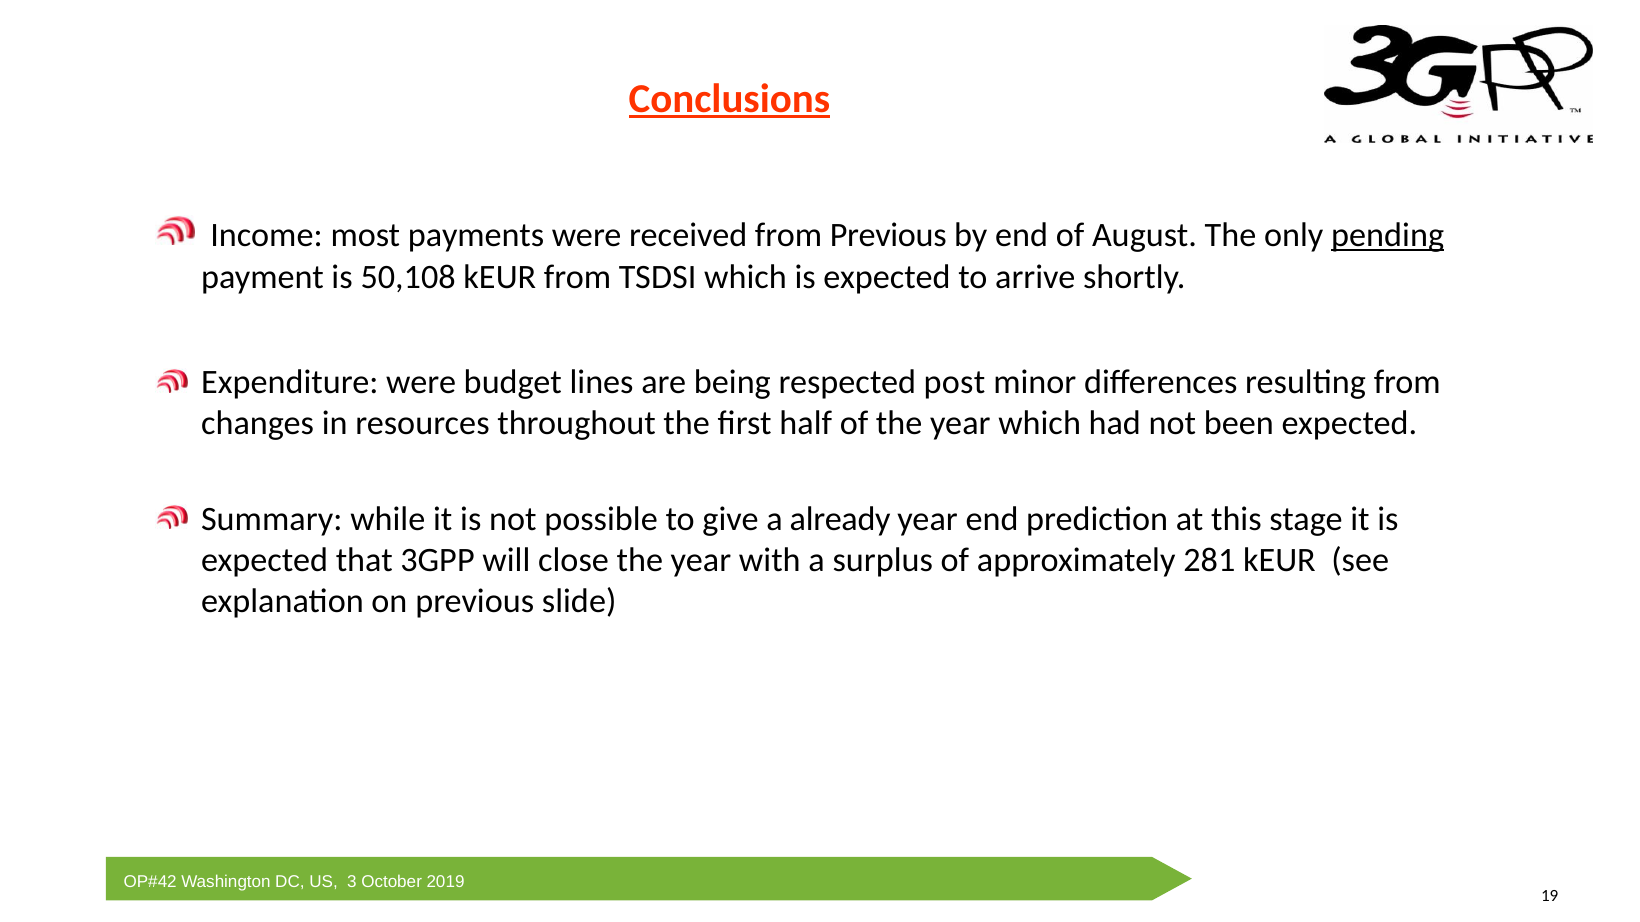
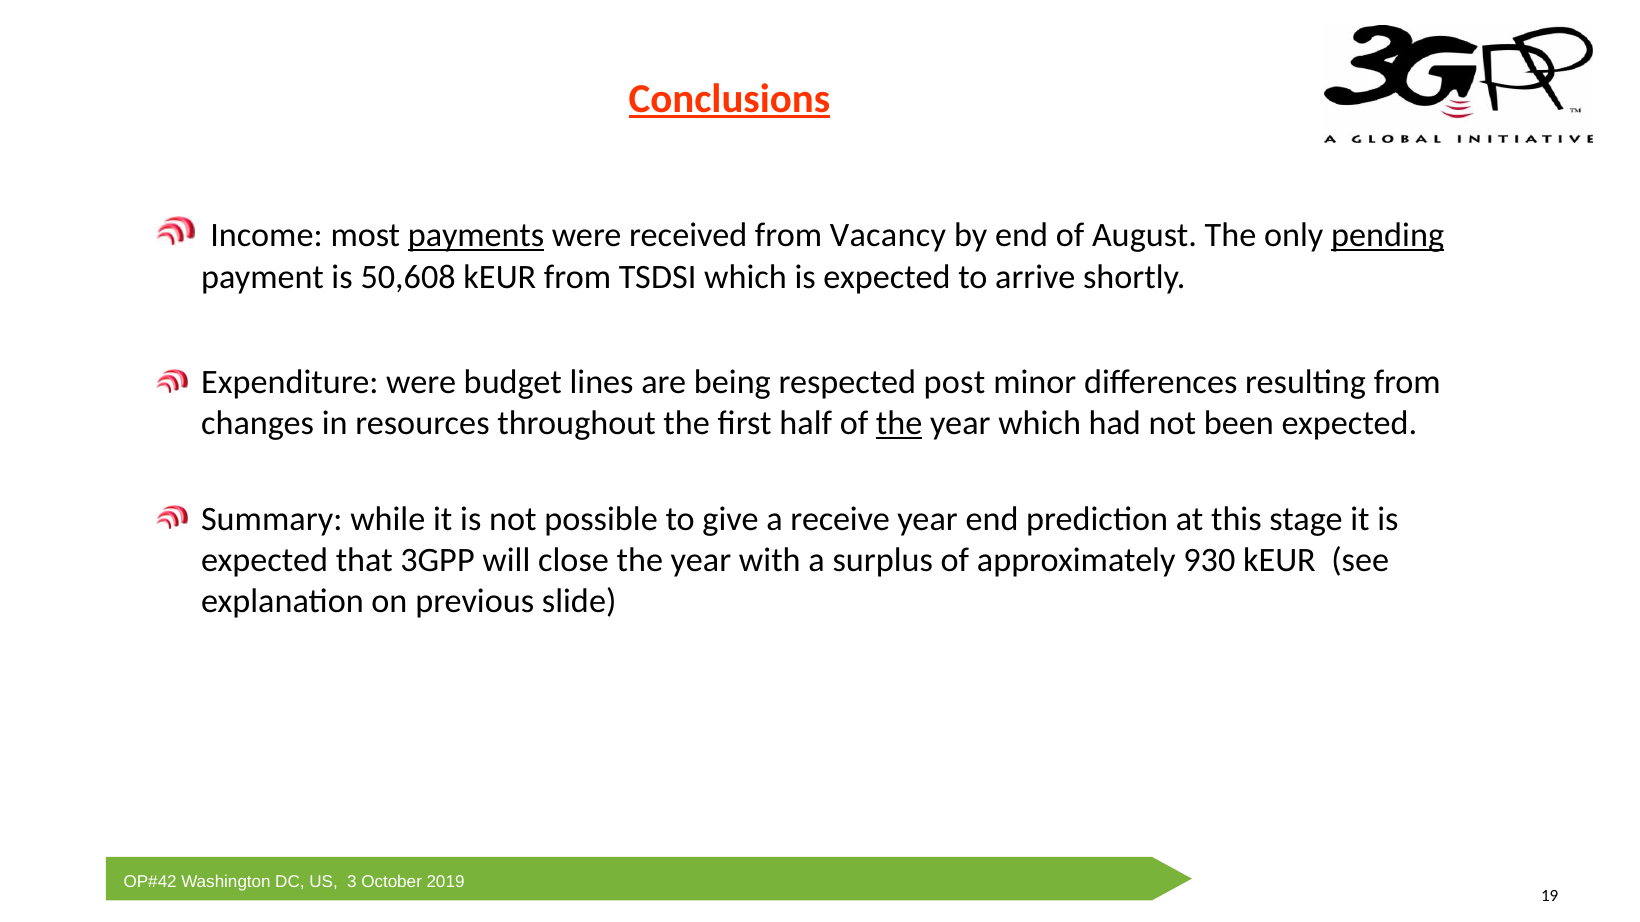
payments underline: none -> present (476, 235)
from Previous: Previous -> Vacancy (888, 235)
50,108: 50,108 -> 50,608 (408, 278)
the underline: none -> present (899, 424)
already: already -> receive (840, 520)
281: 281 -> 930 (1209, 561)
